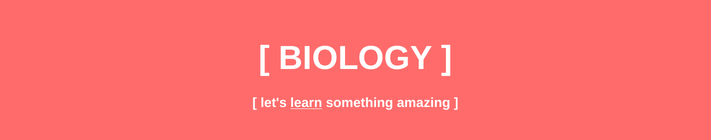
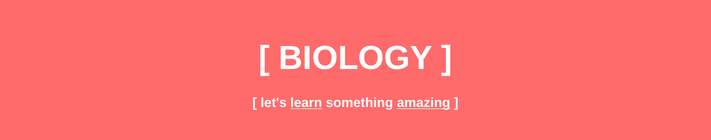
amazing underline: none -> present (424, 103)
